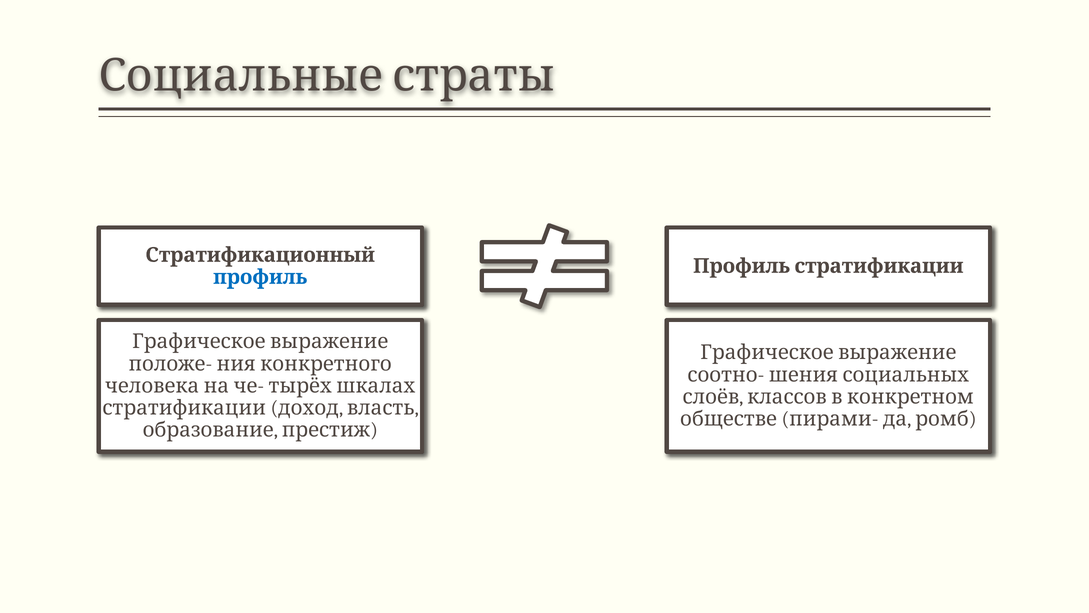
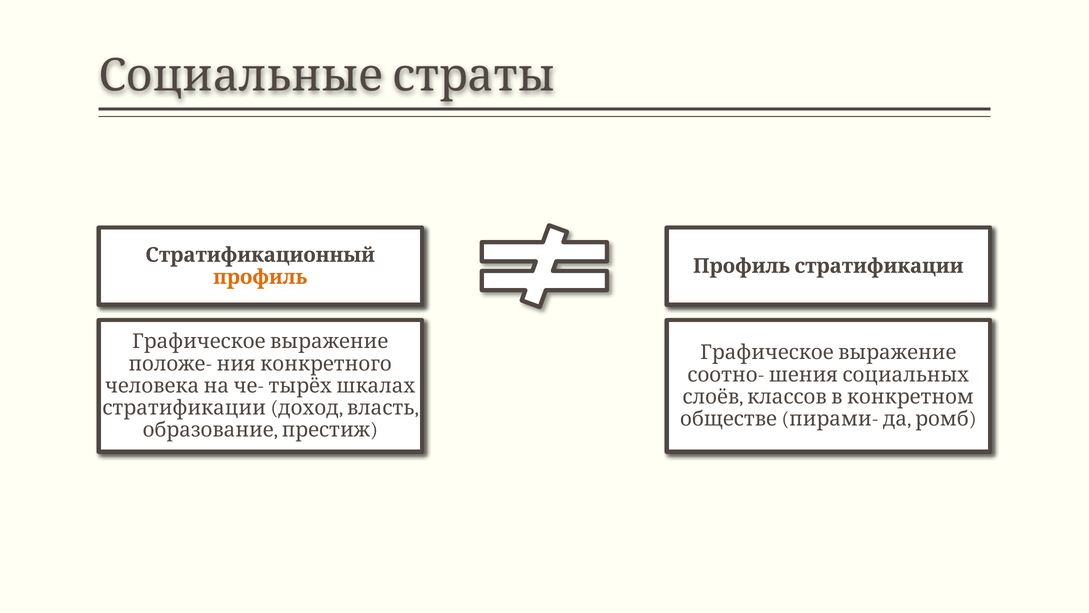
профиль colour: blue -> orange (260, 277)
